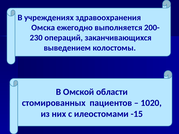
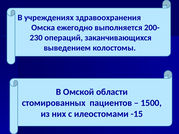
1020: 1020 -> 1500 (151, 103)
